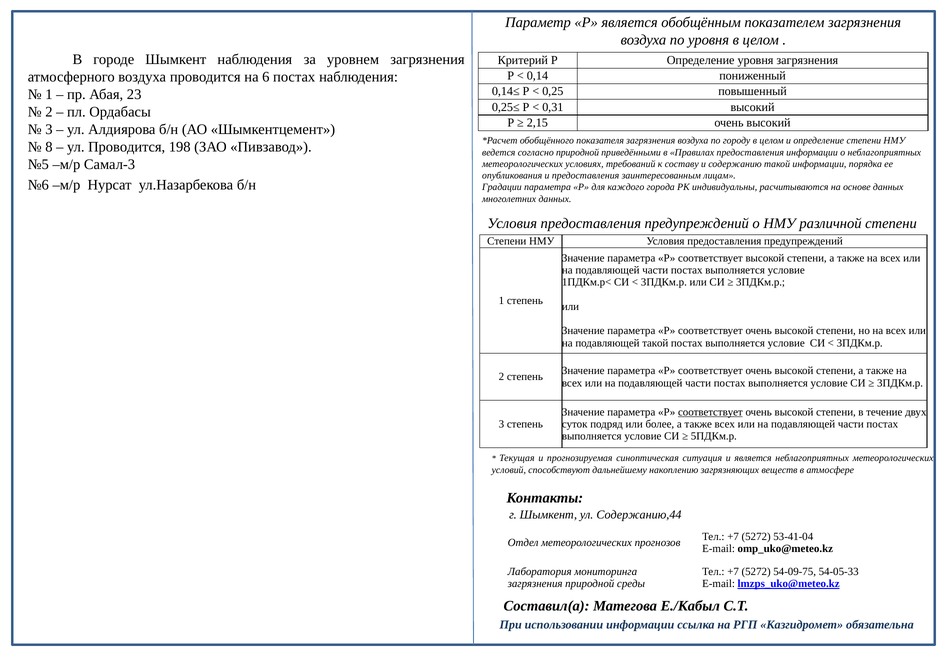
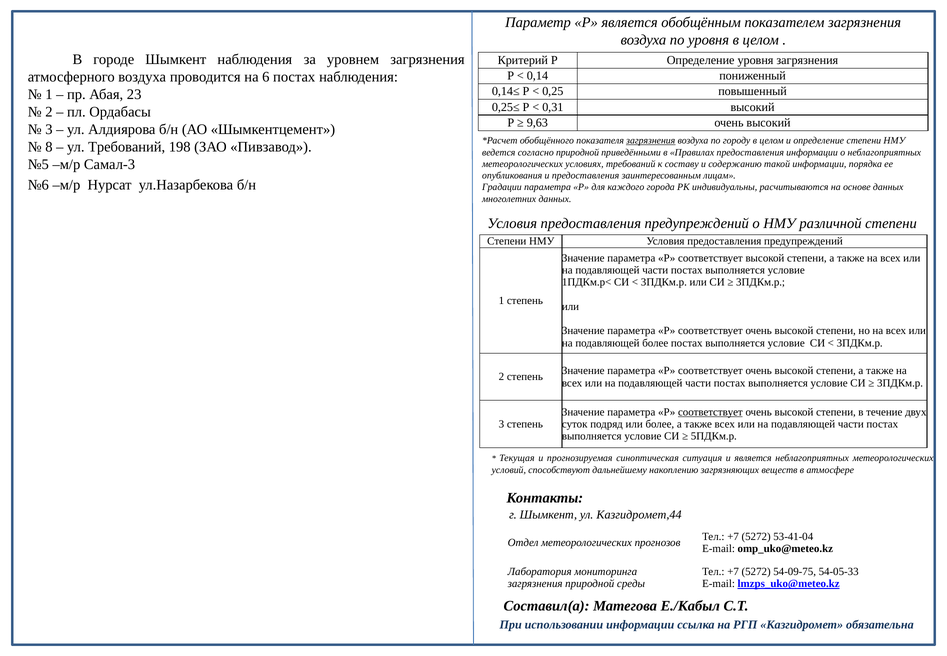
2,15: 2,15 -> 9,63 (537, 123)
загрязнения underline: none -> present (651, 141)
ул Проводится: Проводится -> Требований (127, 147)
подавляющей такой: такой -> более (655, 343)
Содержанию,44: Содержанию,44 -> Казгидромет,44 (639, 515)
